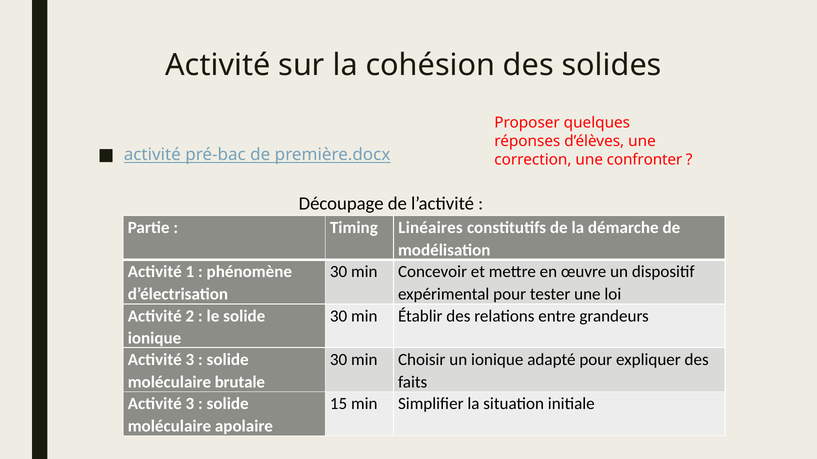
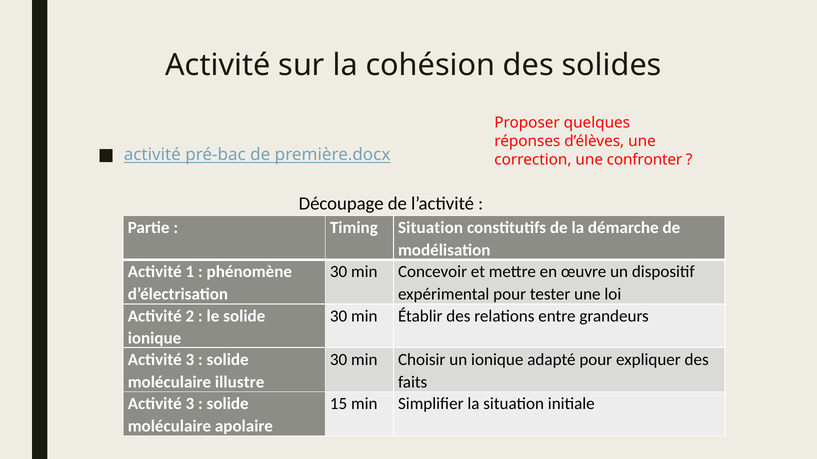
Timing Linéaires: Linéaires -> Situation (431, 228)
brutale: brutale -> illustre (240, 382)
